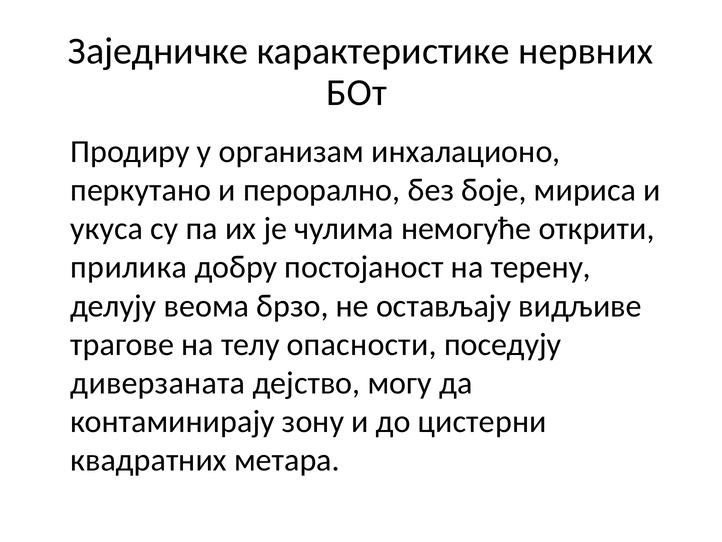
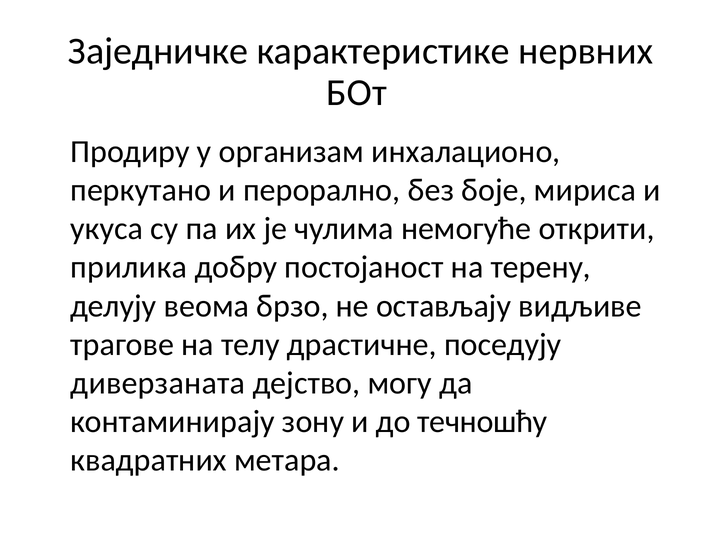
опасности: опасности -> драстичне (362, 344)
цистерни: цистерни -> течношћу (482, 421)
